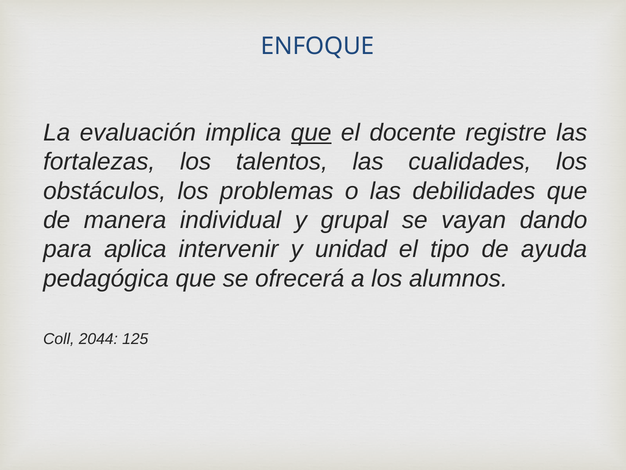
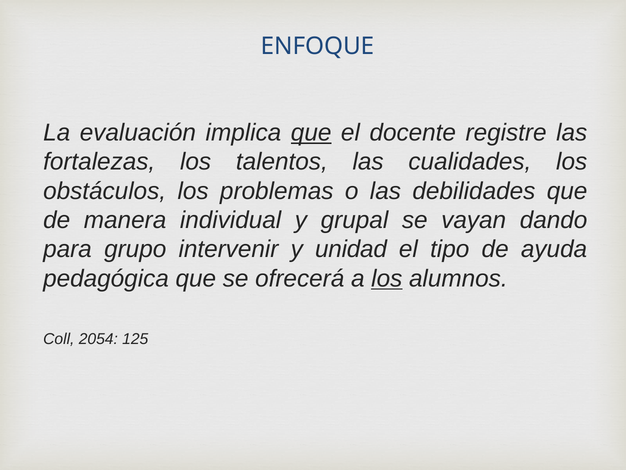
aplica: aplica -> grupo (135, 249)
los underline: none -> present (387, 278)
2044: 2044 -> 2054 (98, 339)
